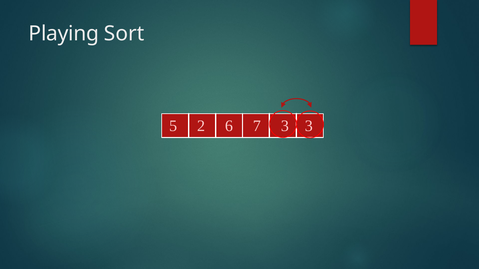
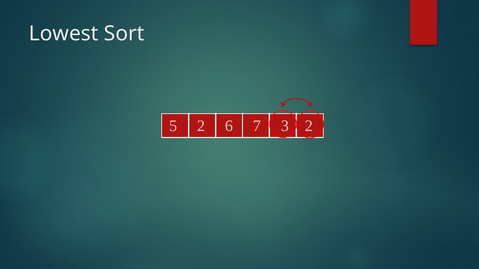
Playing: Playing -> Lowest (64, 34)
3 3: 3 -> 2 (309, 126)
